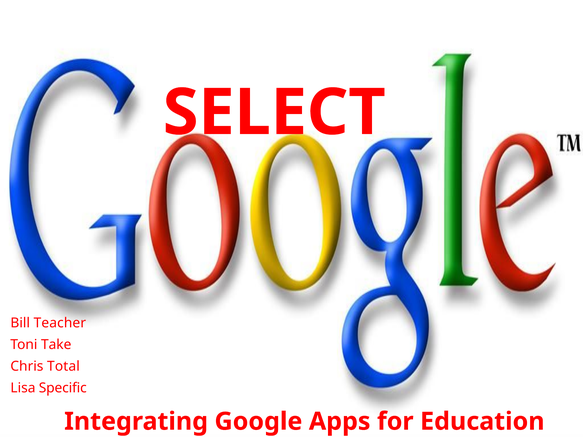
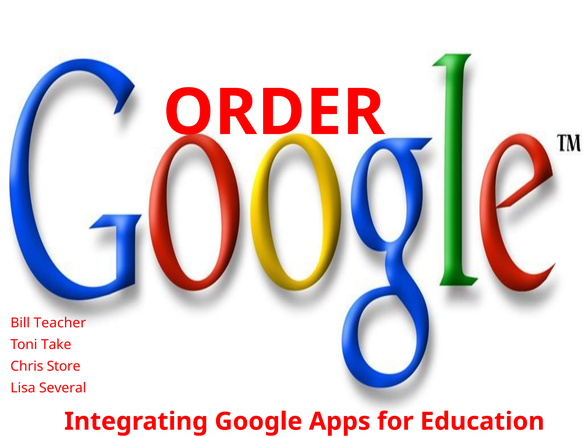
SELECT: SELECT -> ORDER (274, 113)
Total: Total -> Store (64, 366)
Specific: Specific -> Several (63, 388)
